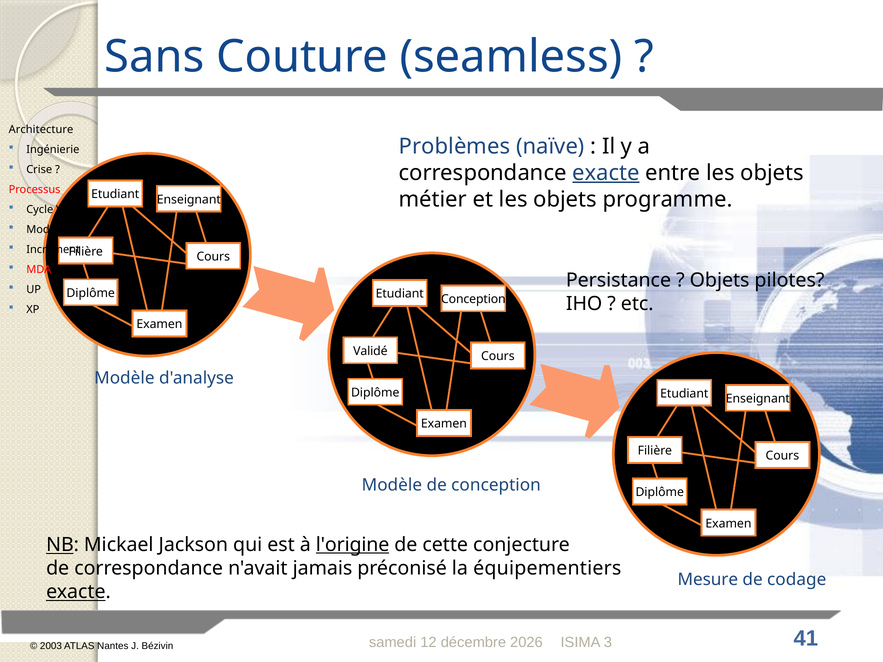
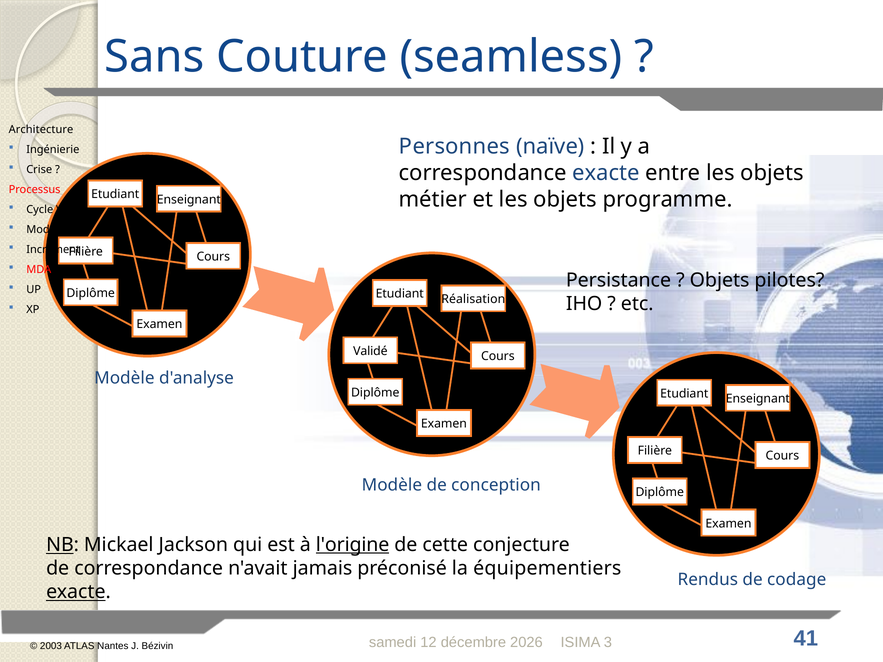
Problèmes: Problèmes -> Personnes (454, 146)
exacte underline: present -> none (606, 173)
Conception: Conception -> Réalisation (473, 299)
Mesure: Mesure -> Rendus (708, 580)
